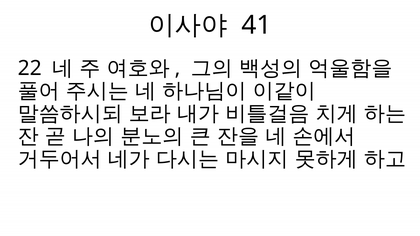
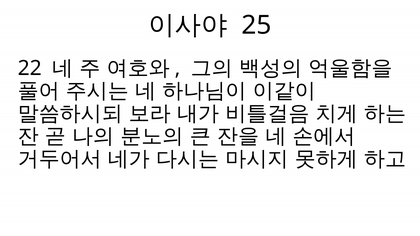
41: 41 -> 25 (256, 25)
